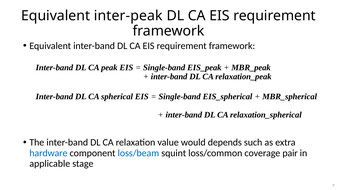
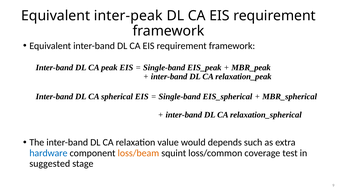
loss/beam colour: blue -> orange (138, 153)
pair: pair -> test (290, 153)
applicable: applicable -> suggested (50, 163)
